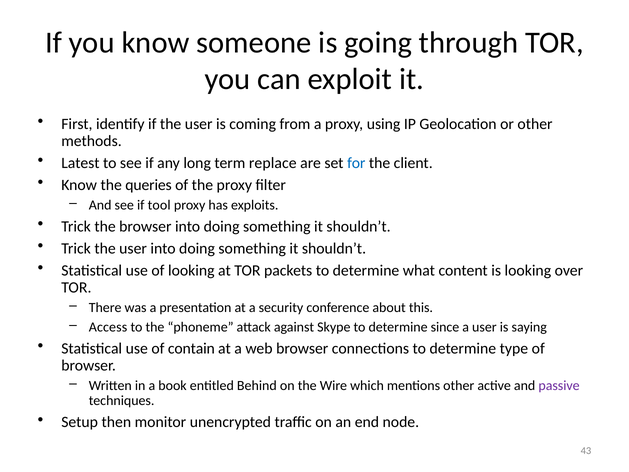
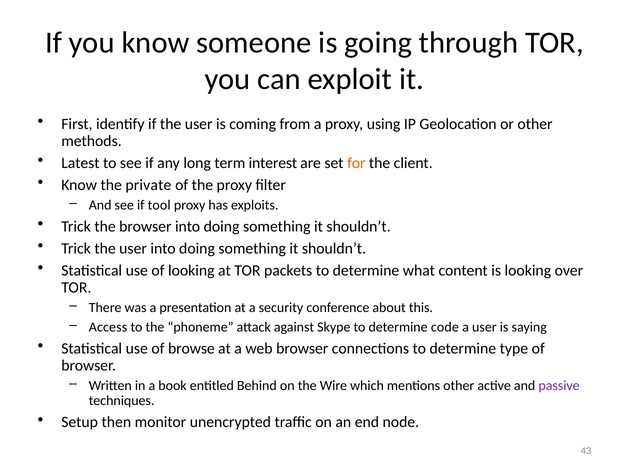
replace: replace -> interest (273, 163)
for colour: blue -> orange (356, 163)
queries: queries -> private (148, 185)
since: since -> code (445, 327)
contain: contain -> browse (191, 348)
